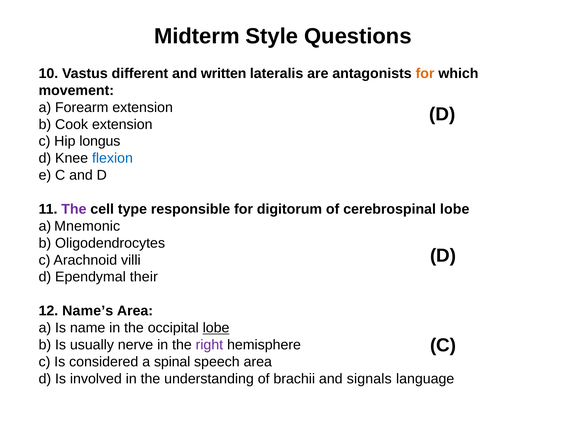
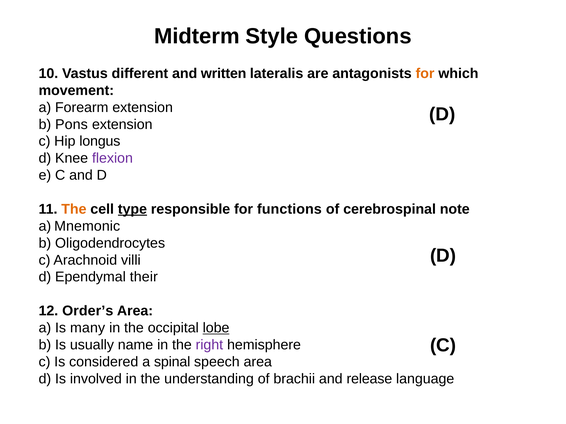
Cook: Cook -> Pons (71, 125)
flexion colour: blue -> purple (112, 158)
The colour: purple -> orange (74, 209)
type underline: none -> present (132, 209)
digitorum: digitorum -> functions (289, 209)
cerebrospinal lobe: lobe -> note (455, 209)
Name’s: Name’s -> Order’s (88, 311)
name: name -> many (88, 328)
nerve: nerve -> name (136, 345)
signals: signals -> release (369, 379)
